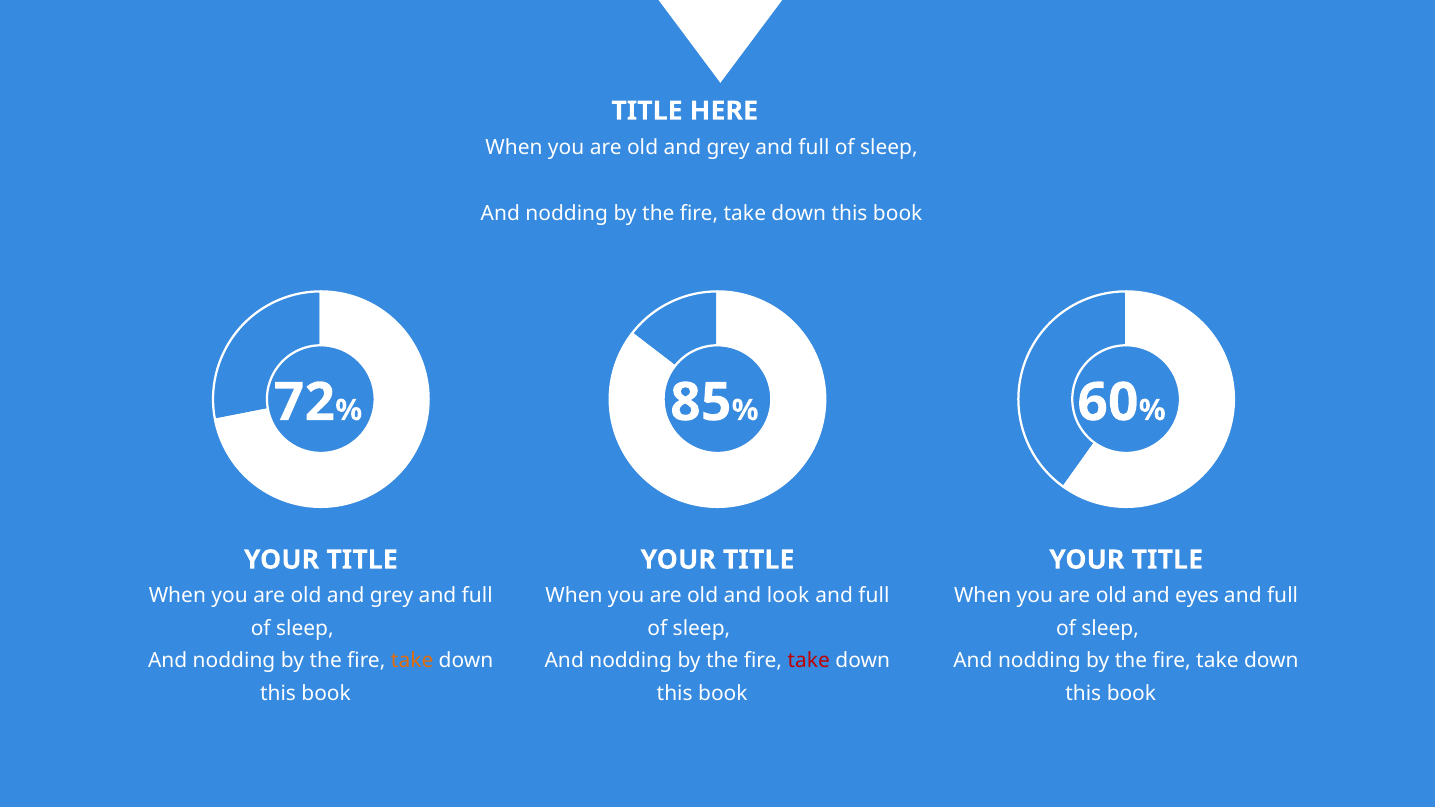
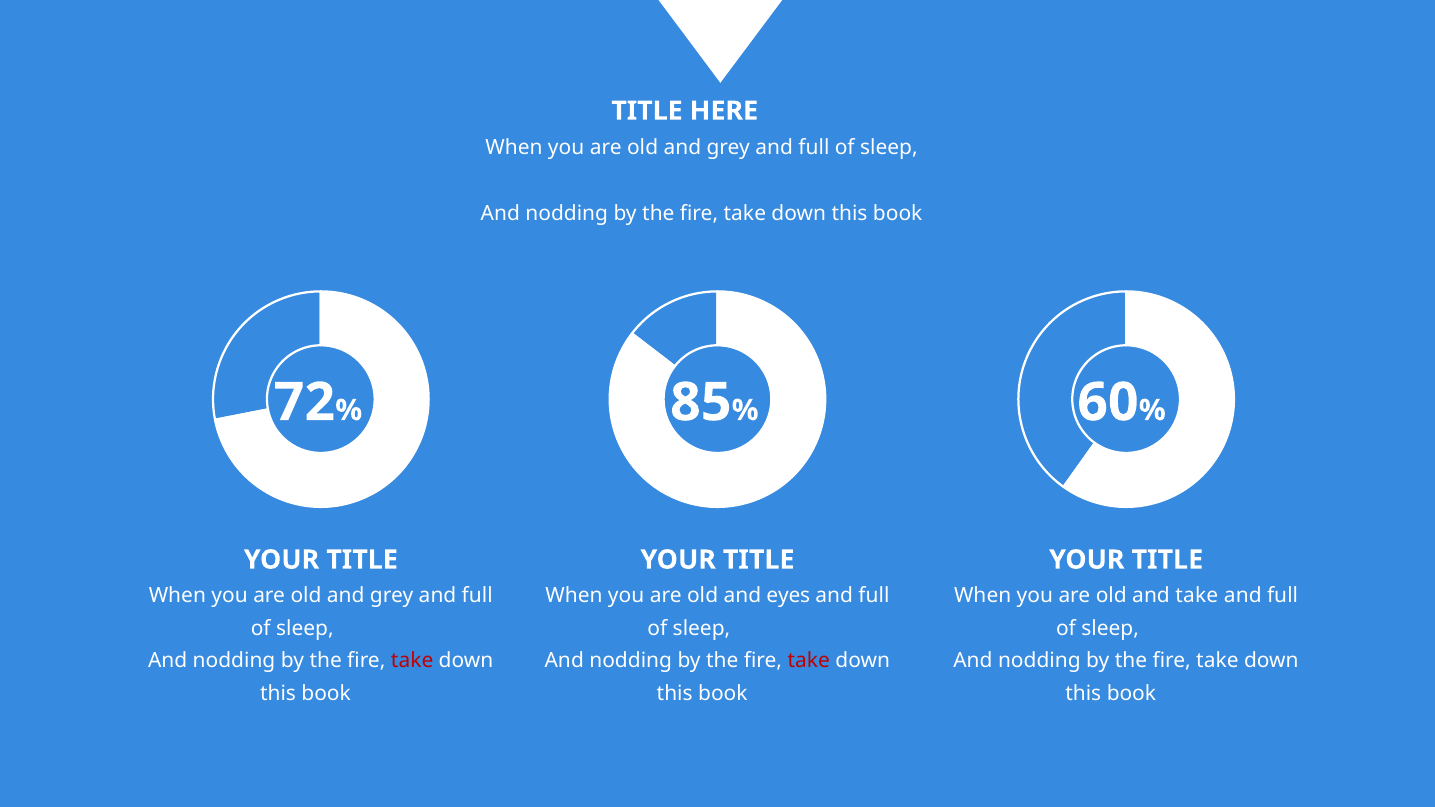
look: look -> eyes (788, 596)
and eyes: eyes -> take (1197, 596)
take colour: orange -> red (412, 661)
